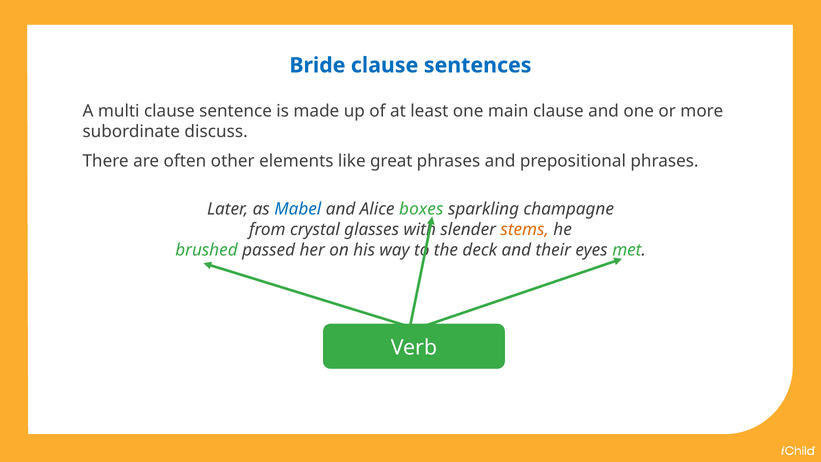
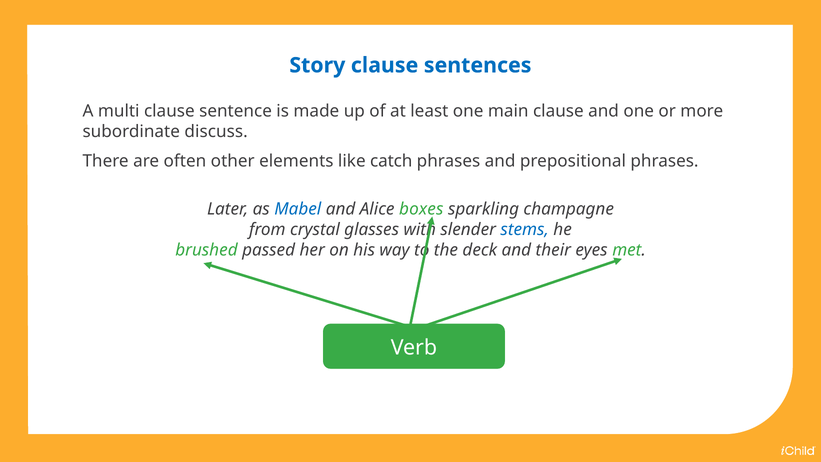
Bride: Bride -> Story (317, 65)
great: great -> catch (391, 161)
stems colour: orange -> blue (525, 230)
